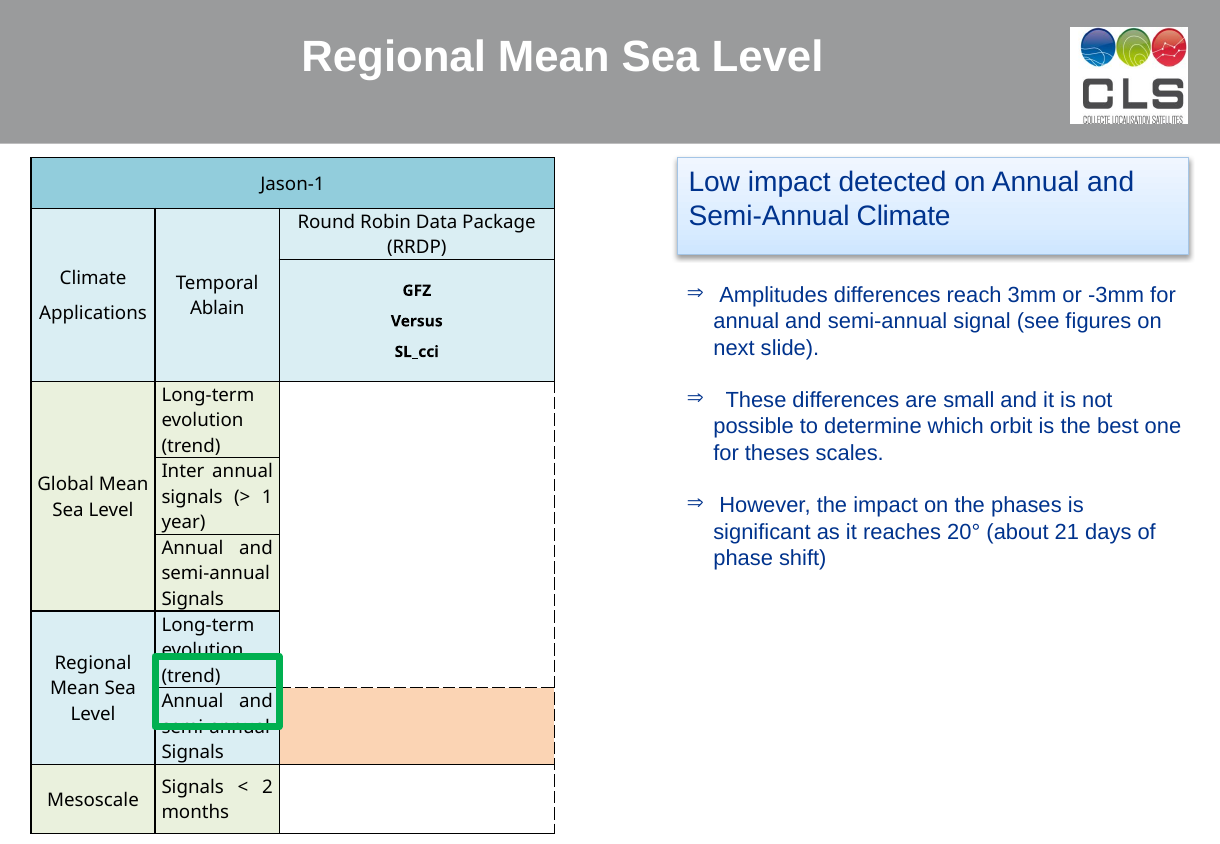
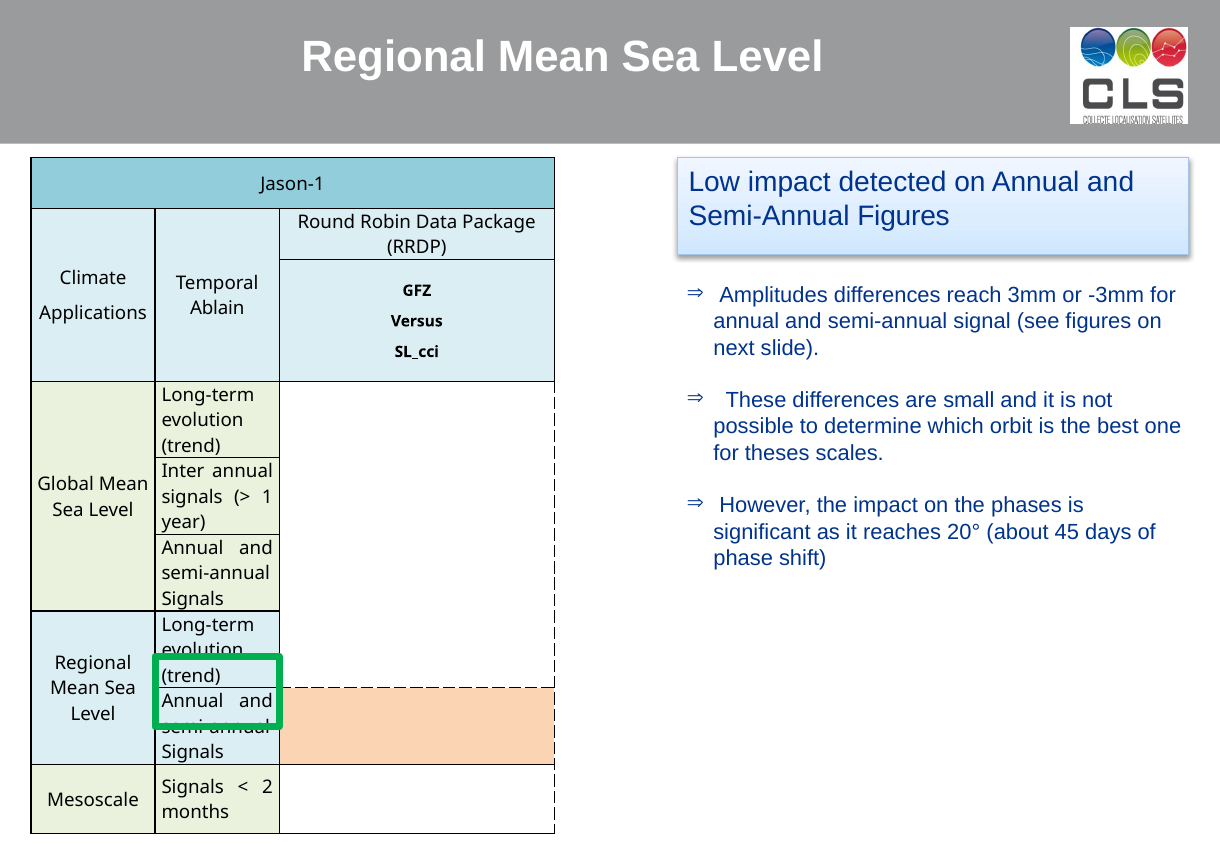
Semi-Annual Climate: Climate -> Figures (904, 216)
21: 21 -> 45 (1067, 532)
